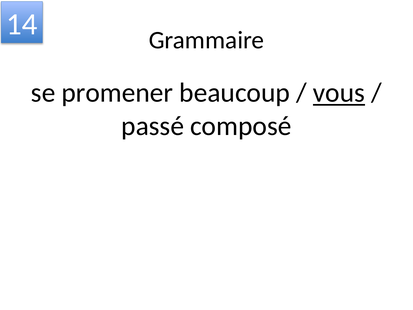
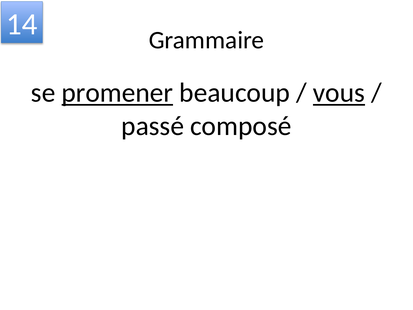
promener underline: none -> present (117, 93)
